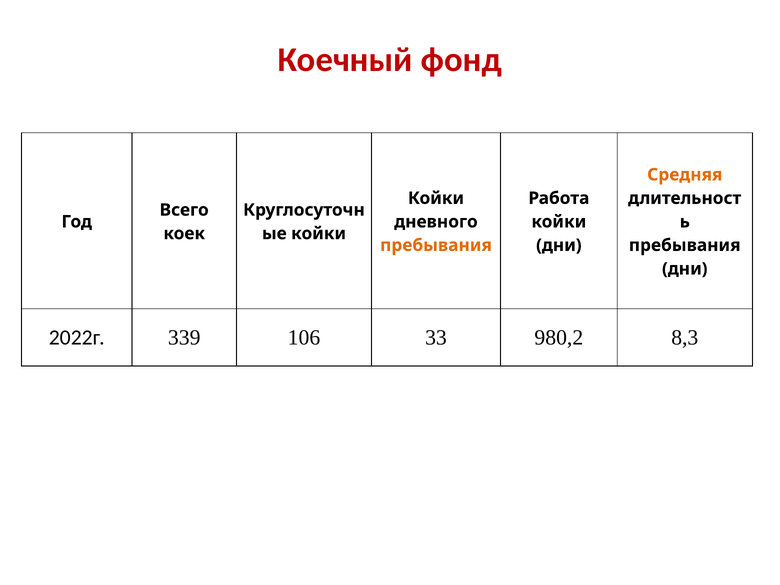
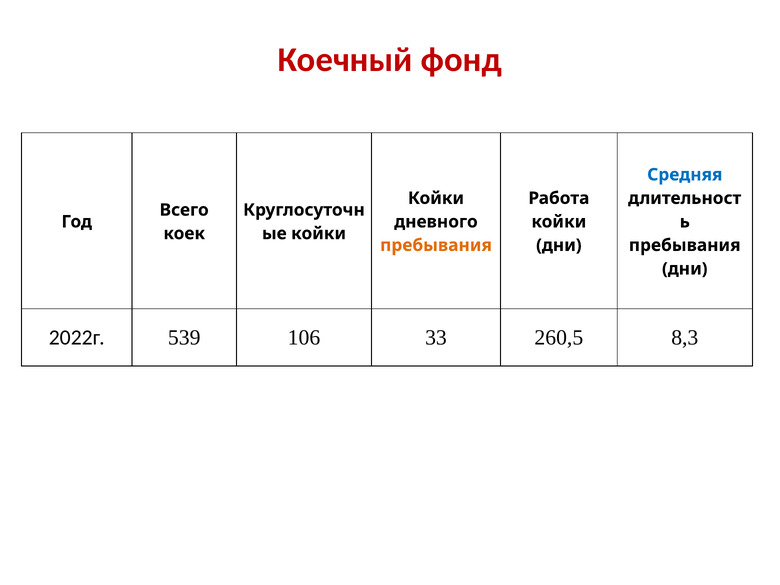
Средняя colour: orange -> blue (685, 175)
339: 339 -> 539 (184, 338)
980,2: 980,2 -> 260,5 (559, 338)
